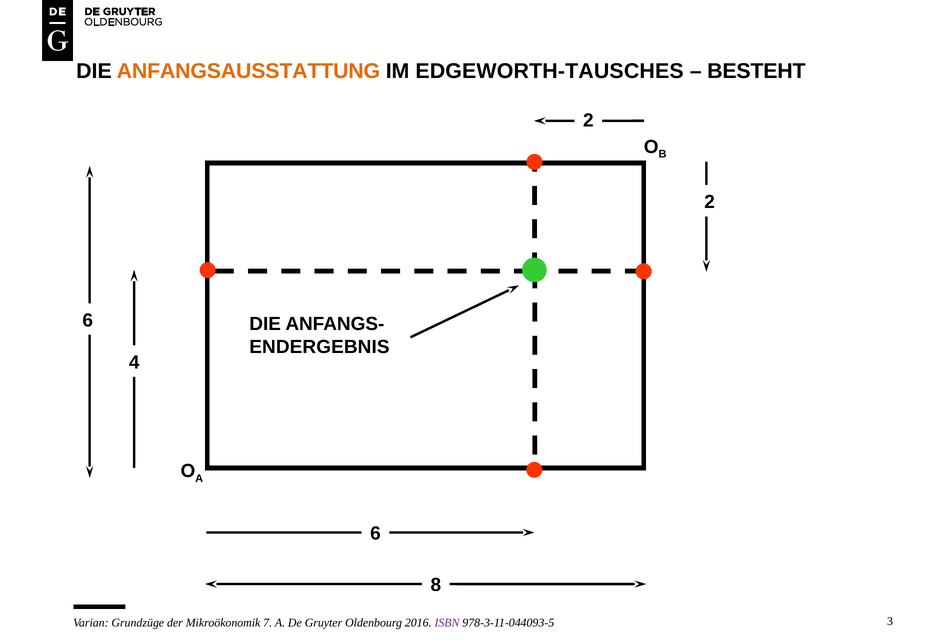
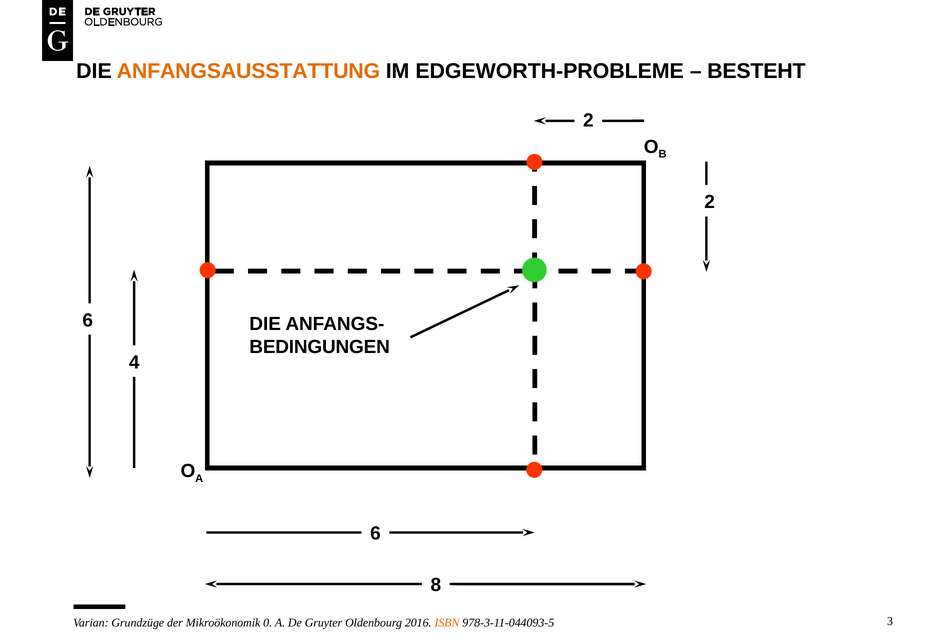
EDGEWORTH-TAUSCHES: EDGEWORTH-TAUSCHES -> EDGEWORTH-PROBLEME (550, 71)
ENDERGEBNIS: ENDERGEBNIS -> BEDINGUNGEN (320, 347)
7: 7 -> 0 (268, 623)
ISBN colour: purple -> orange (447, 623)
